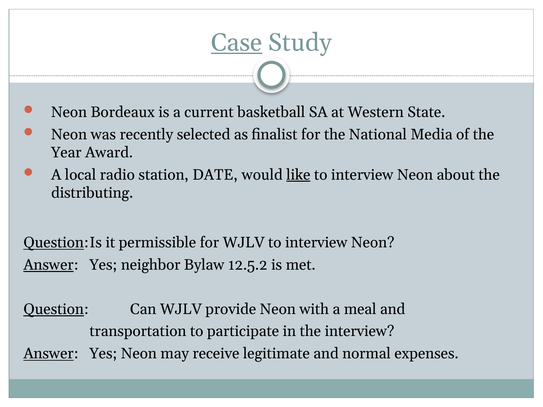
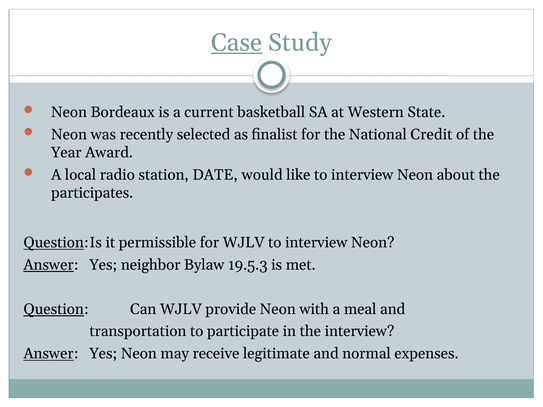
Media: Media -> Credit (431, 135)
like underline: present -> none (298, 175)
distributing: distributing -> participates (92, 193)
12.5.2: 12.5.2 -> 19.5.3 (248, 265)
